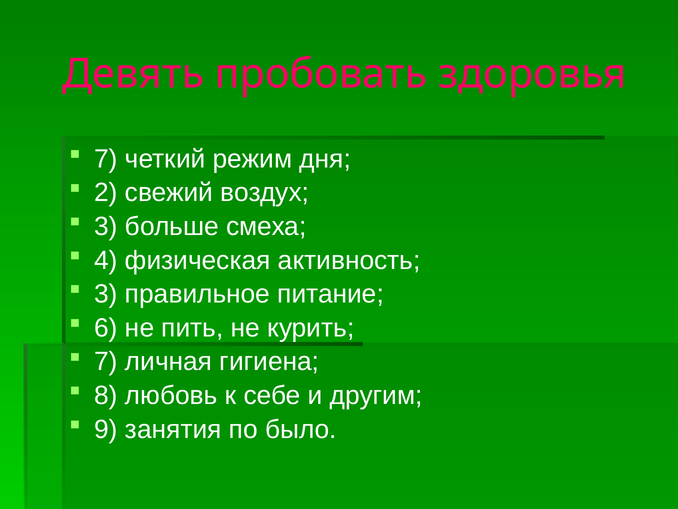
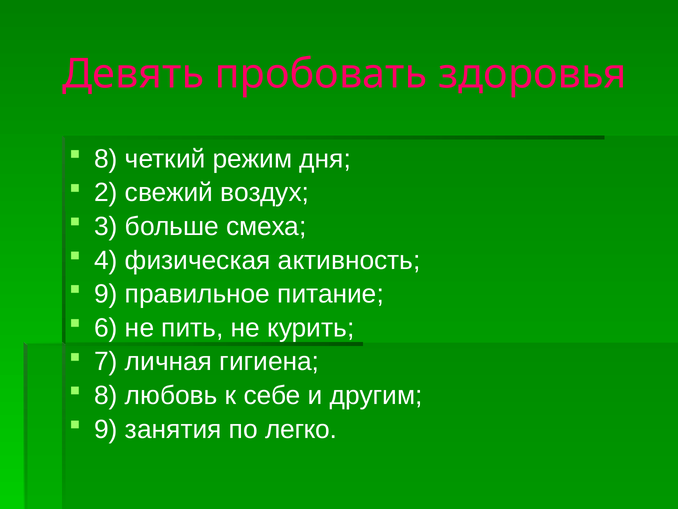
7: 7 -> 8 (106, 159)
3: 3 -> 9 (106, 294)
было: было -> легко (301, 429)
